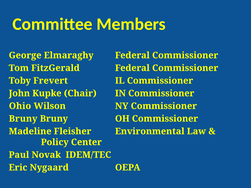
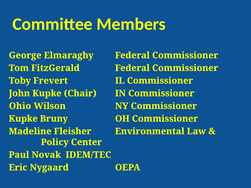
Bruny: Bruny -> Kupke (23, 119)
